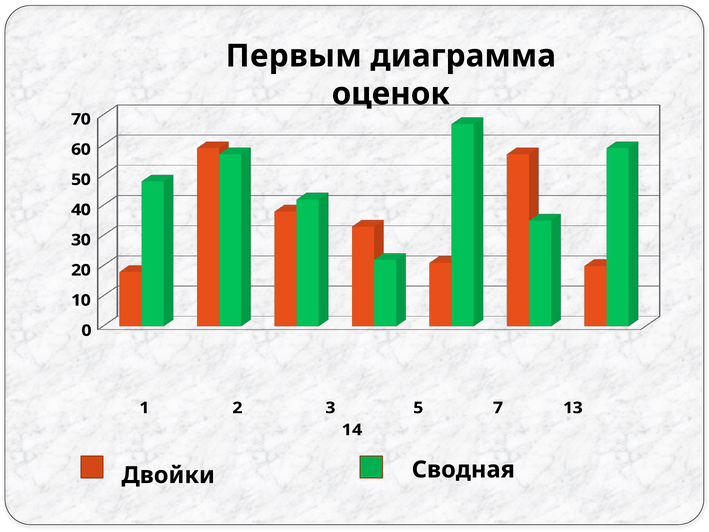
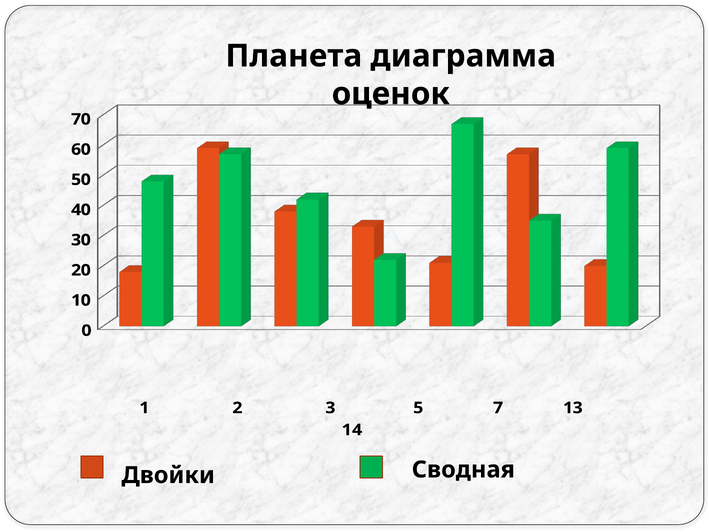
Первым: Первым -> Планета (294, 56)
